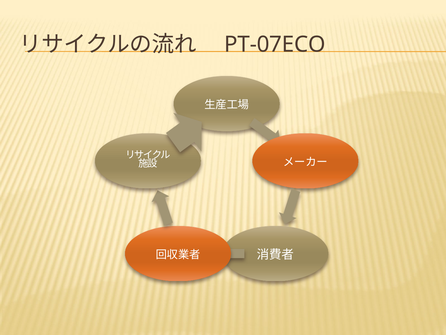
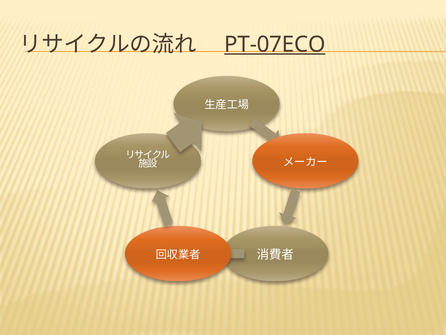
PT-07ECO underline: none -> present (275, 44)
